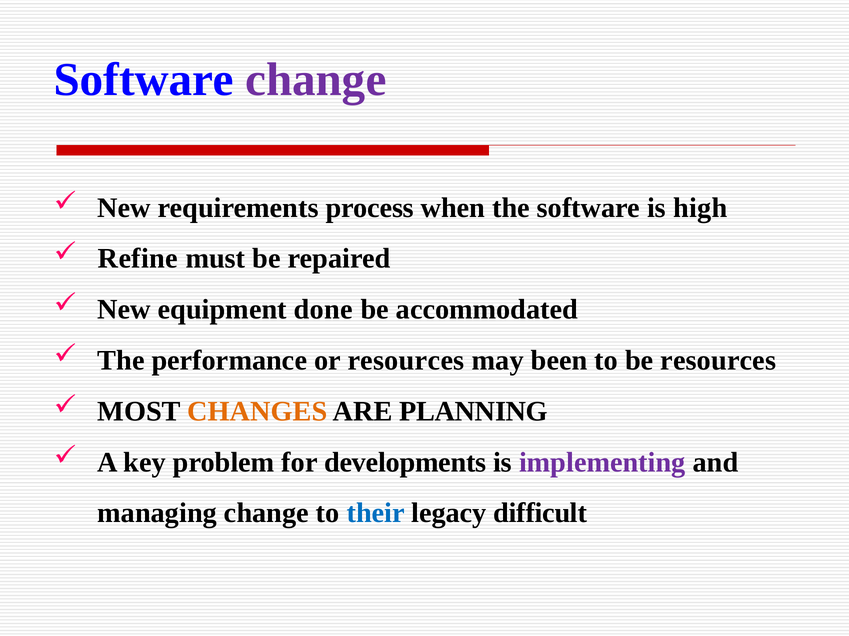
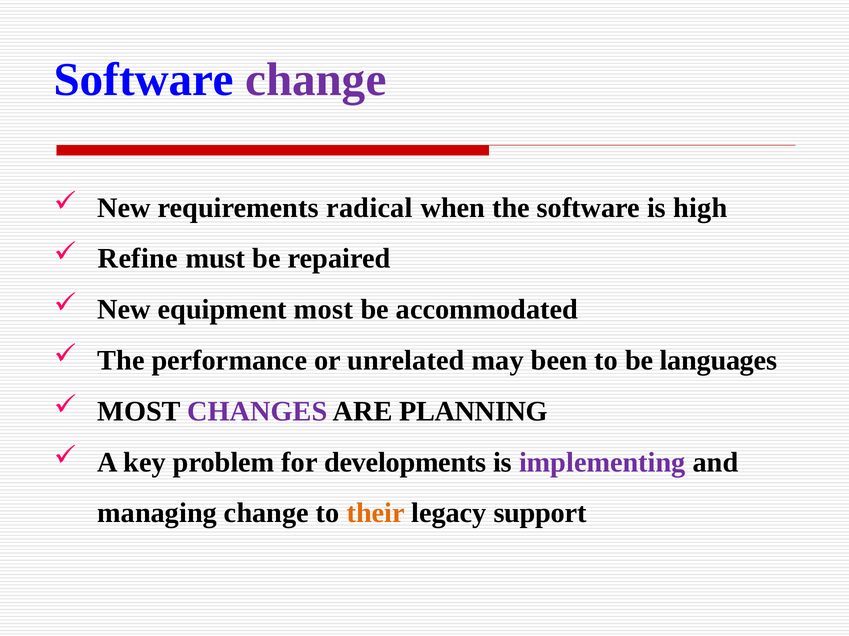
process: process -> radical (369, 208)
equipment done: done -> most (323, 310)
or resources: resources -> unrelated (406, 361)
be resources: resources -> languages (718, 361)
CHANGES colour: orange -> purple (257, 412)
their colour: blue -> orange (376, 514)
difficult: difficult -> support (540, 514)
